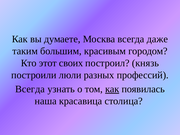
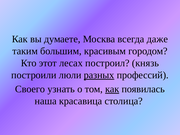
своих: своих -> лесах (71, 63)
разных underline: none -> present (99, 75)
Всегда: Всегда -> Своего (30, 89)
